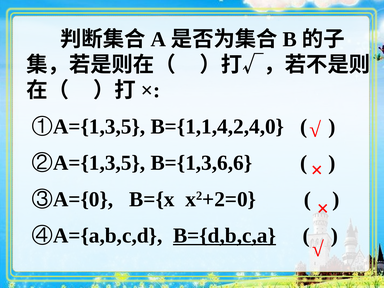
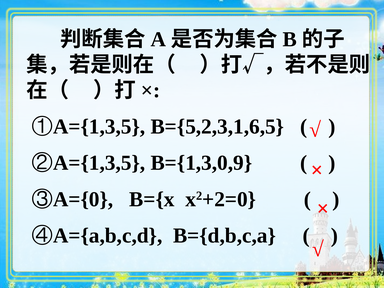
B={1,1,4,2,4,0: B={1,1,4,2,4,0 -> B={5,2,3,1,6,5 (217, 127)
B={1,3,6,6: B={1,3,6,6 -> B={1,3,0,9 (201, 163)
B={d,b,c,a underline: present -> none (224, 235)
